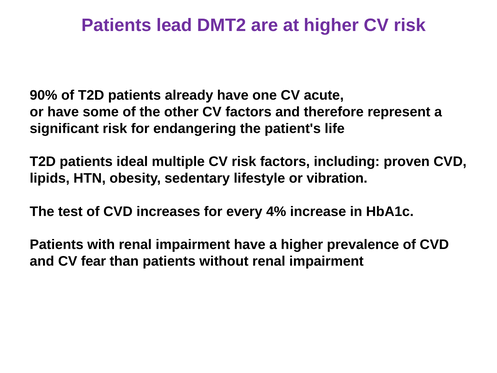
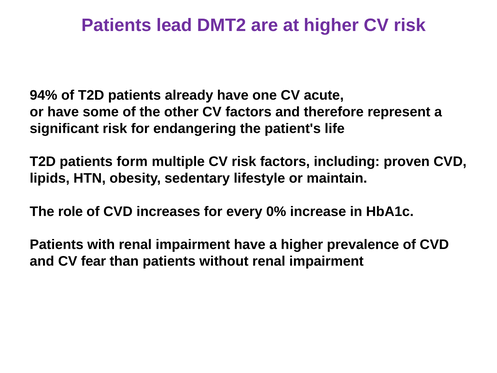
90%: 90% -> 94% (44, 95)
ideal: ideal -> form (132, 162)
vibration: vibration -> maintain (337, 178)
test: test -> role (70, 211)
4%: 4% -> 0% (276, 211)
